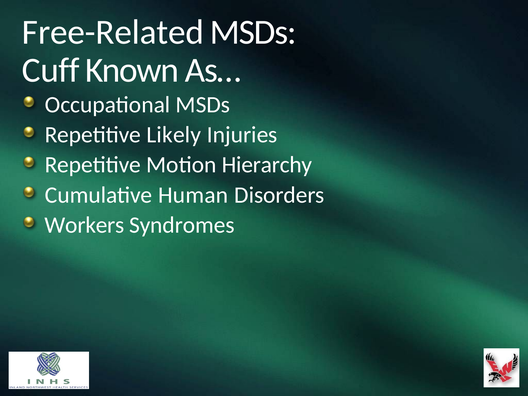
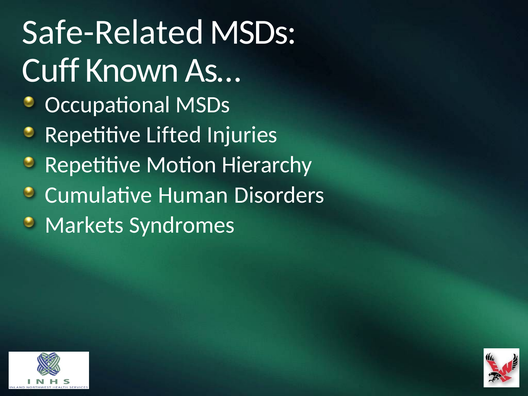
Free-Related: Free-Related -> Safe-Related (113, 32)
Likely: Likely -> Lifted (174, 135)
Workers: Workers -> Markets (84, 225)
